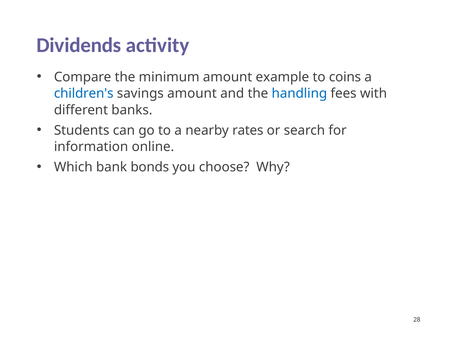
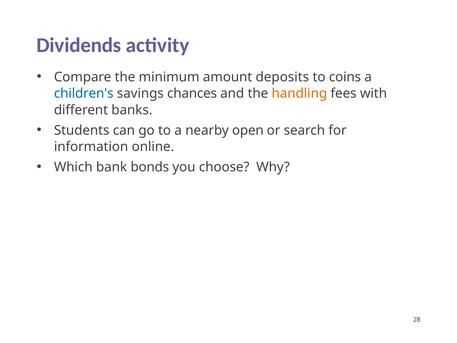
example: example -> deposits (282, 77)
savings amount: amount -> chances (192, 93)
handling colour: blue -> orange (299, 93)
rates: rates -> open (248, 130)
